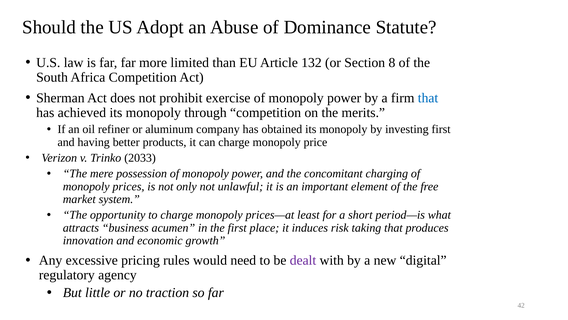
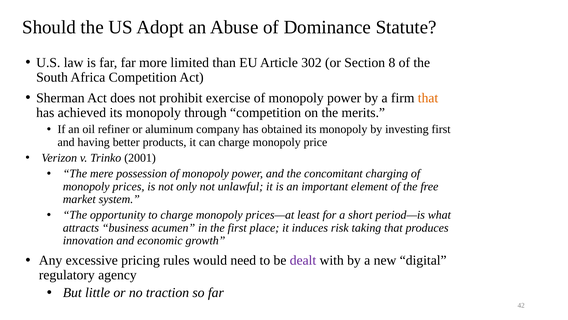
132: 132 -> 302 (311, 62)
that colour: blue -> orange (428, 98)
2033: 2033 -> 2001 (140, 158)
